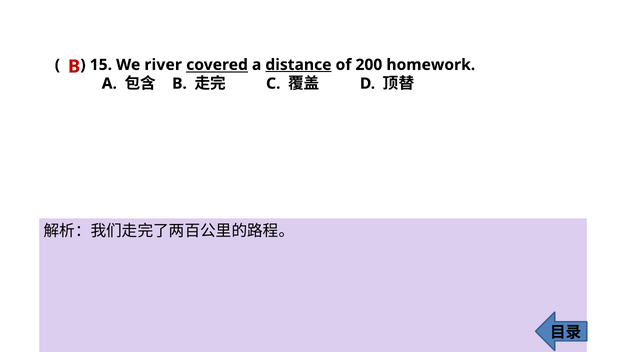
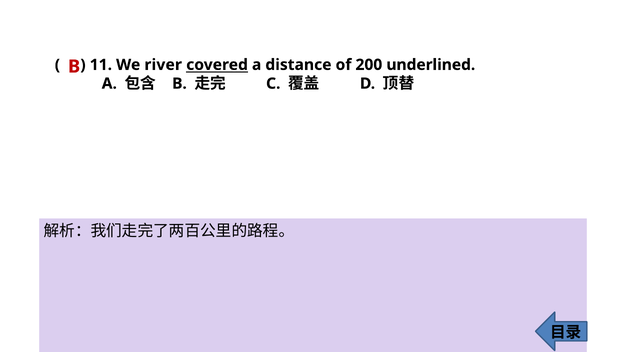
15: 15 -> 11 (101, 65)
distance underline: present -> none (298, 65)
homework: homework -> underlined (431, 65)
